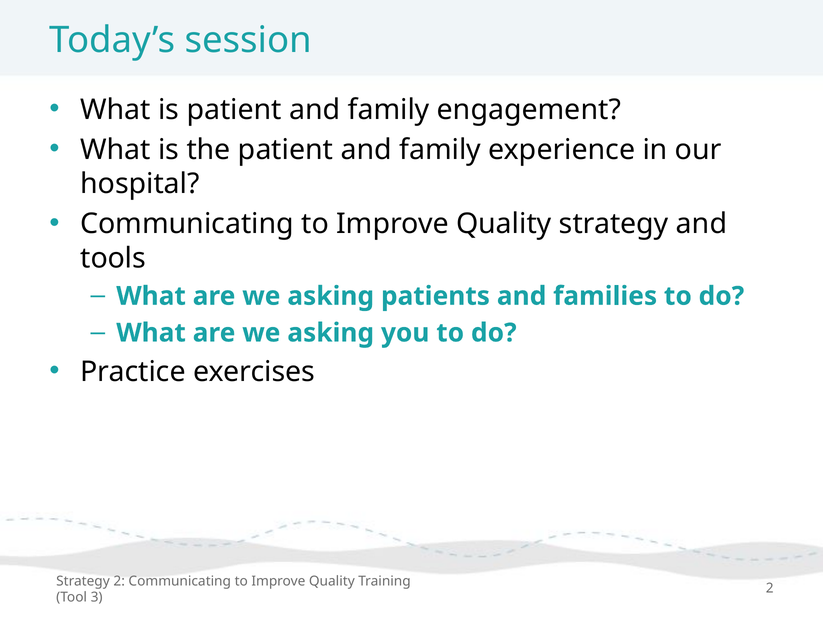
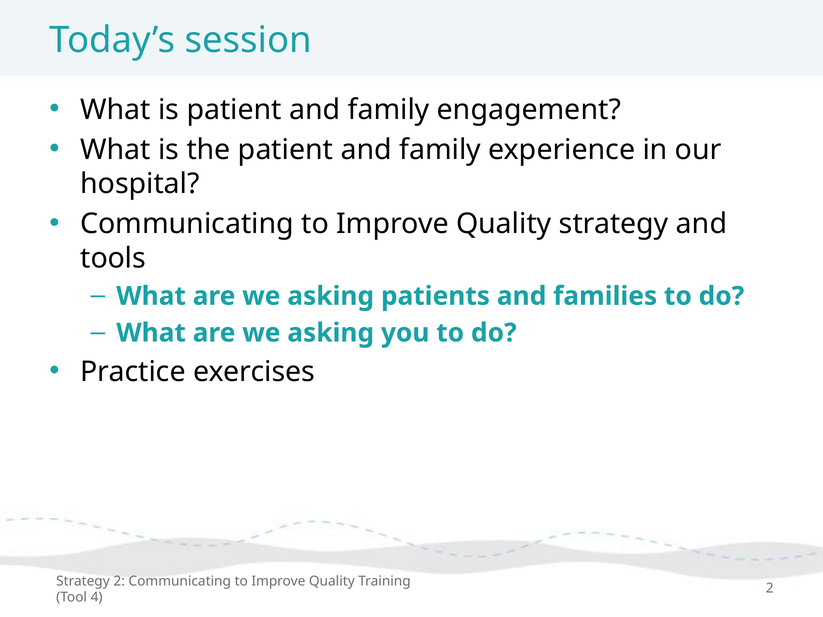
3: 3 -> 4 (97, 598)
